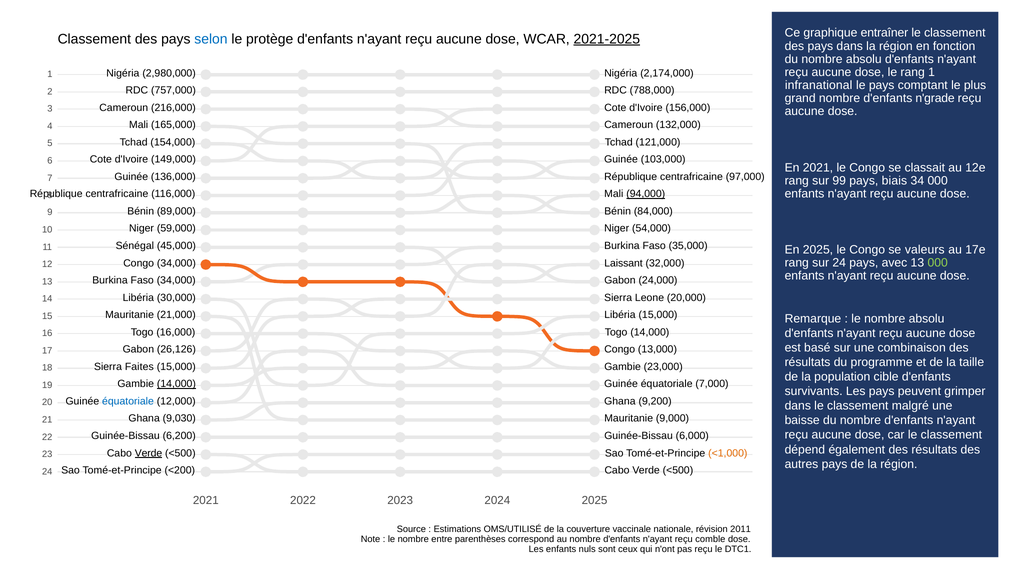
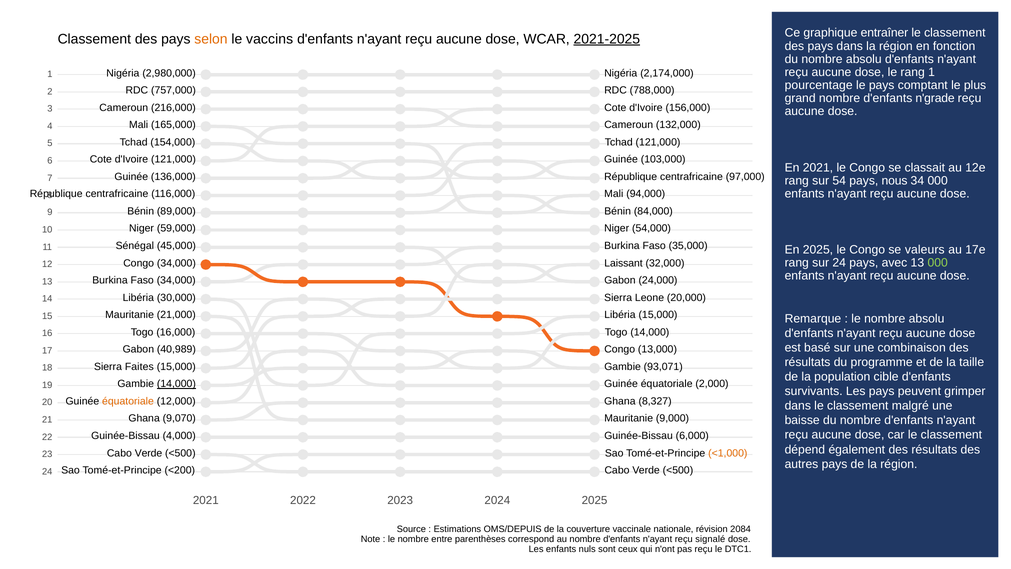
selon colour: blue -> orange (211, 39)
protège: protège -> vaccins (270, 39)
infranational: infranational -> pourcentage (819, 85)
d'Ivoire 149,000: 149,000 -> 121,000 (173, 159)
99: 99 -> 54 (839, 180)
biais: biais -> nous (895, 180)
94,000 underline: present -> none (646, 194)
26,126: 26,126 -> 40,989 (176, 349)
23,000: 23,000 -> 93,071 (663, 367)
7,000: 7,000 -> 2,000 (712, 384)
équatoriale colour: blue -> orange (128, 401)
9,200: 9,200 -> 8,327 (655, 401)
9,030: 9,030 -> 9,070 (179, 418)
6,200: 6,200 -> 4,000 (179, 436)
Verde underline: present -> none (149, 453)
OMS/UTILISÉ: OMS/UTILISÉ -> OMS/DEPUIS (513, 529)
2011: 2011 -> 2084 (741, 529)
comble: comble -> signalé (710, 539)
